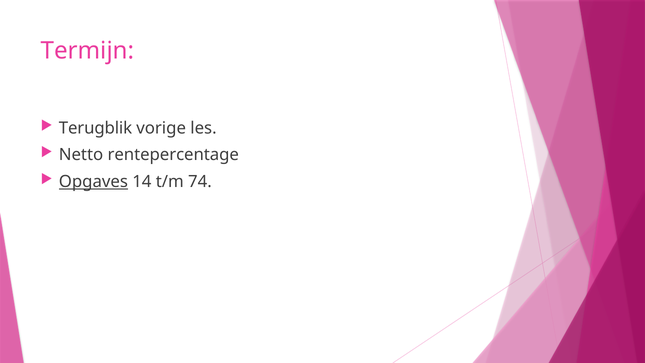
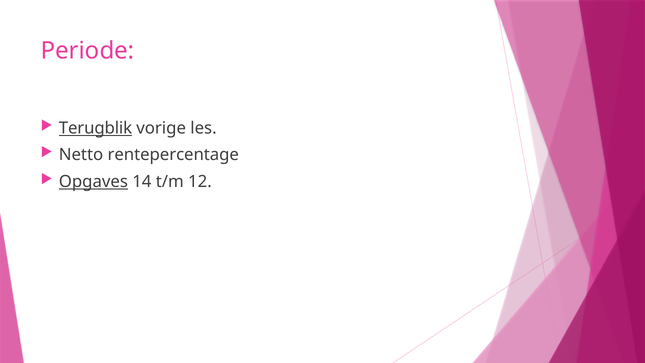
Termijn: Termijn -> Periode (88, 51)
Terugblik underline: none -> present (95, 128)
74: 74 -> 12 (200, 182)
